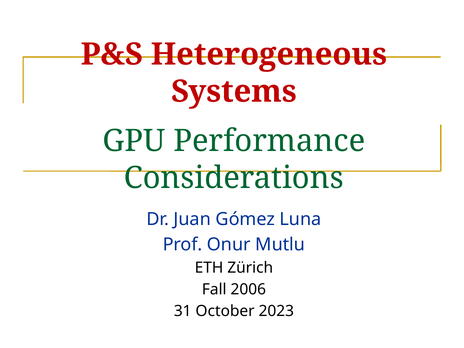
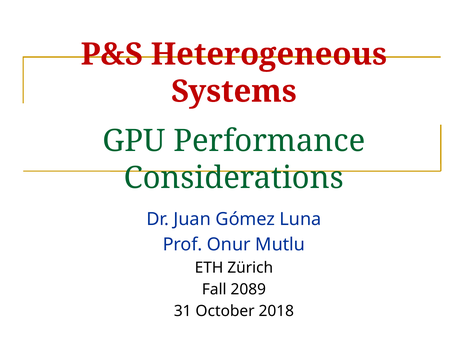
2006: 2006 -> 2089 (248, 289)
2023: 2023 -> 2018 (276, 311)
